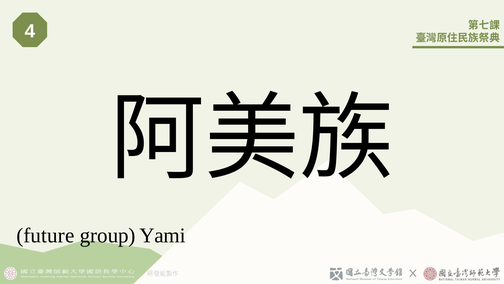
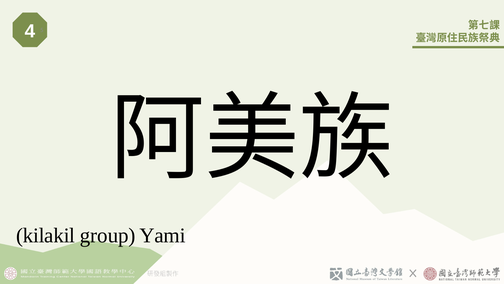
future: future -> kilakil (46, 235)
